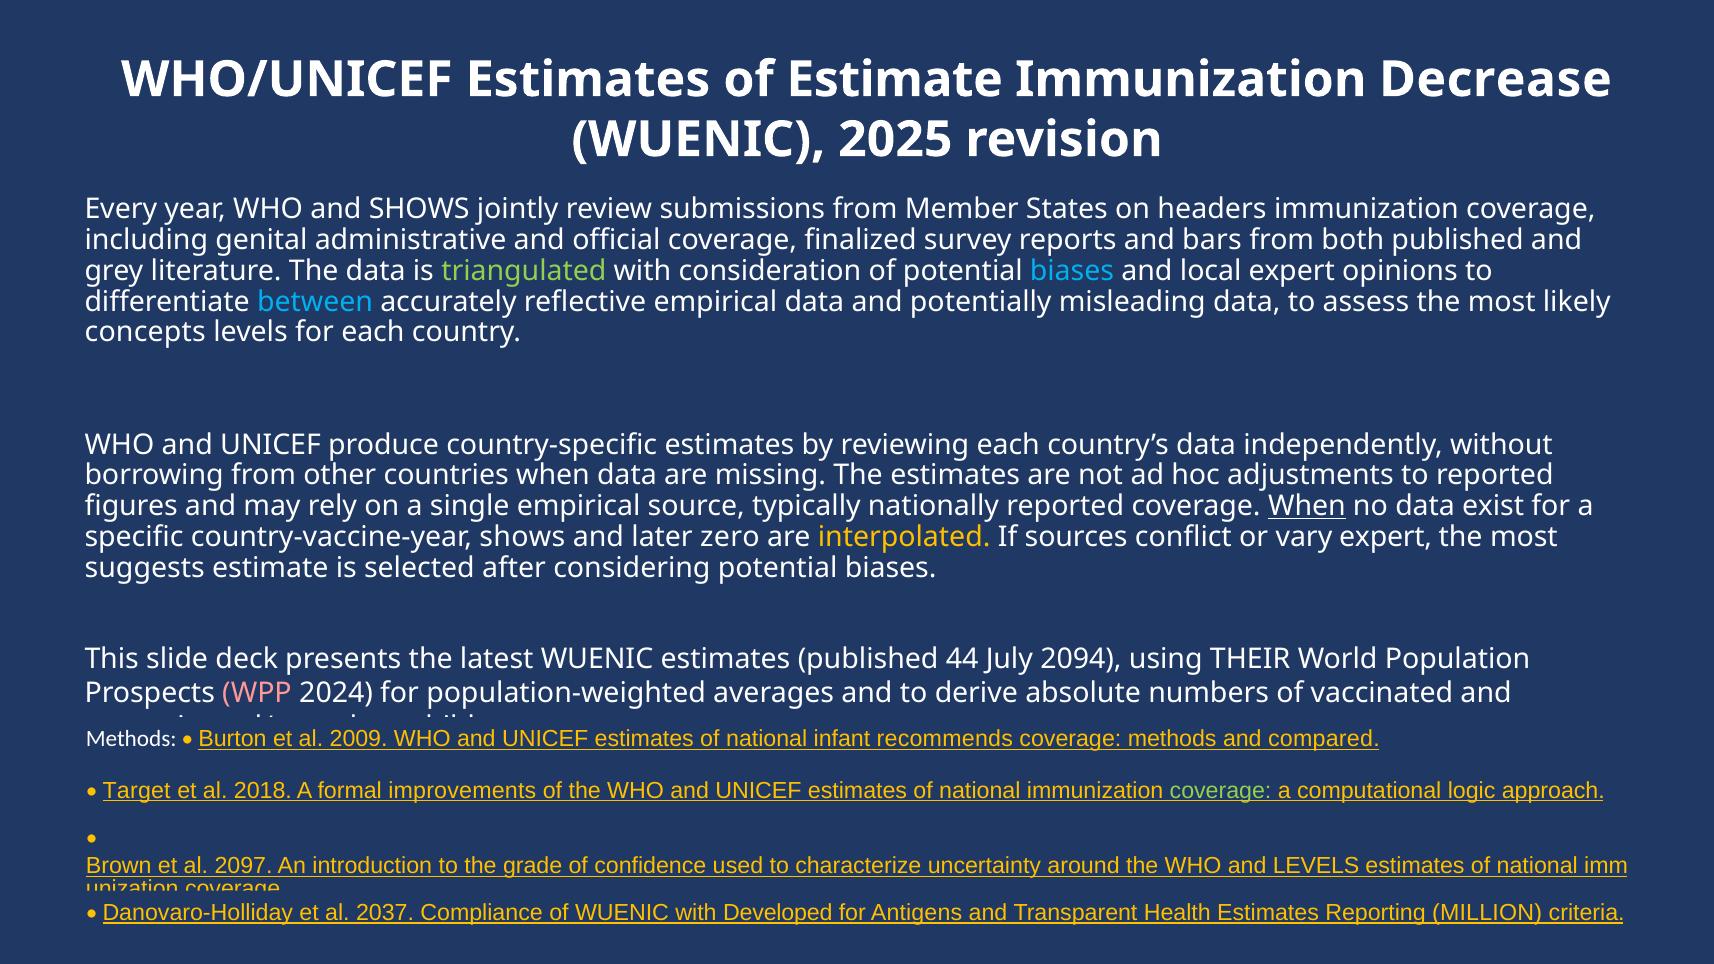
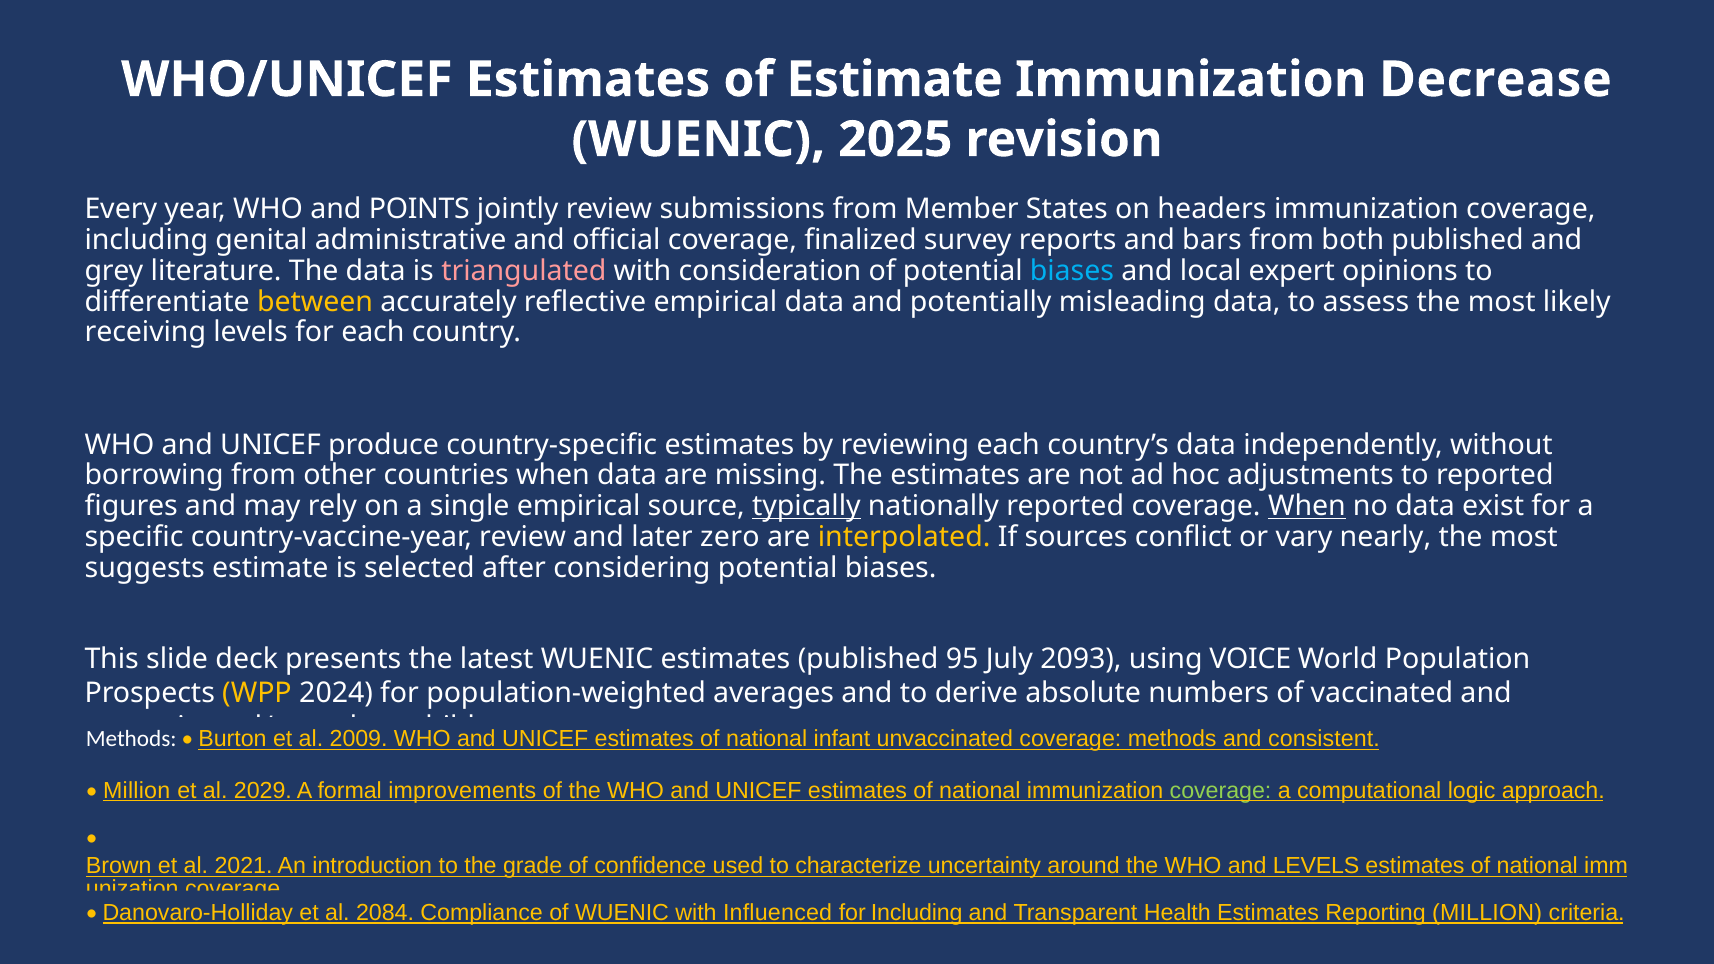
and SHOWS: SHOWS -> POINTS (419, 209)
triangulated colour: light green -> pink (524, 271)
between colour: light blue -> yellow (315, 302)
concepts: concepts -> receiving (145, 333)
typically underline: none -> present (806, 506)
country-vaccine-year shows: shows -> review (523, 537)
vary expert: expert -> nearly (1385, 537)
44: 44 -> 95 (962, 659)
2094: 2094 -> 2093 (1081, 659)
THEIR: THEIR -> VOICE (1250, 659)
WPP colour: pink -> yellow (257, 693)
recommends: recommends -> unvaccinated (945, 739)
compared: compared -> consistent (1324, 739)
Target: Target -> Million (137, 791)
2018: 2018 -> 2029 (263, 791)
2097: 2097 -> 2021 (244, 866)
2037: 2037 -> 2084 (385, 913)
Developed: Developed -> Influenced (778, 913)
for Antigens: Antigens -> Including (917, 913)
